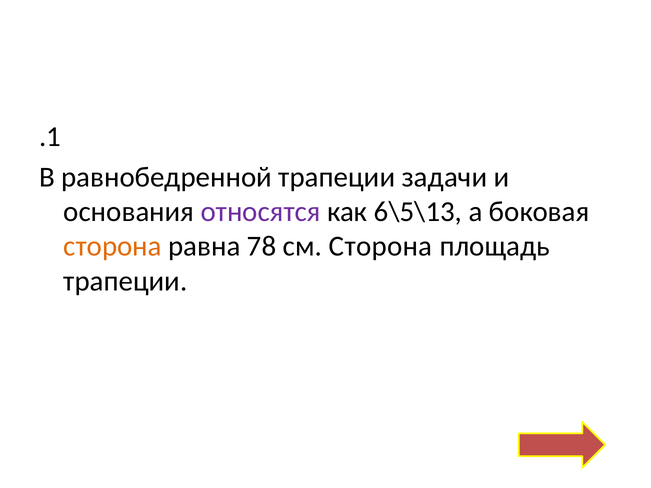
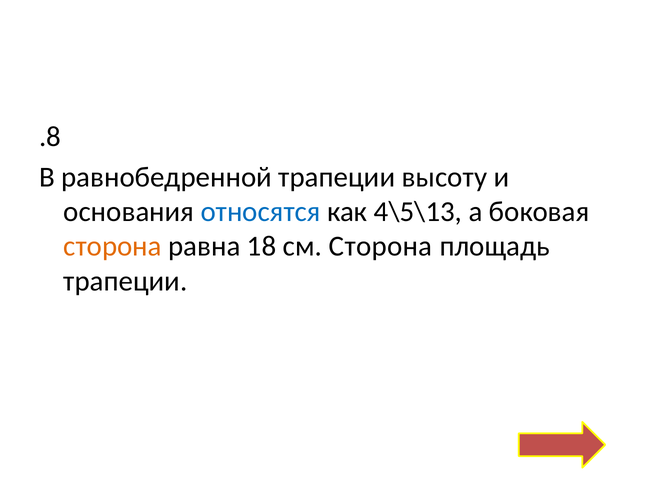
.1: .1 -> .8 (50, 137)
задачи: задачи -> высоту (444, 177)
относятся colour: purple -> blue (261, 212)
6\5\13: 6\5\13 -> 4\5\13 (418, 212)
78: 78 -> 18 (262, 247)
